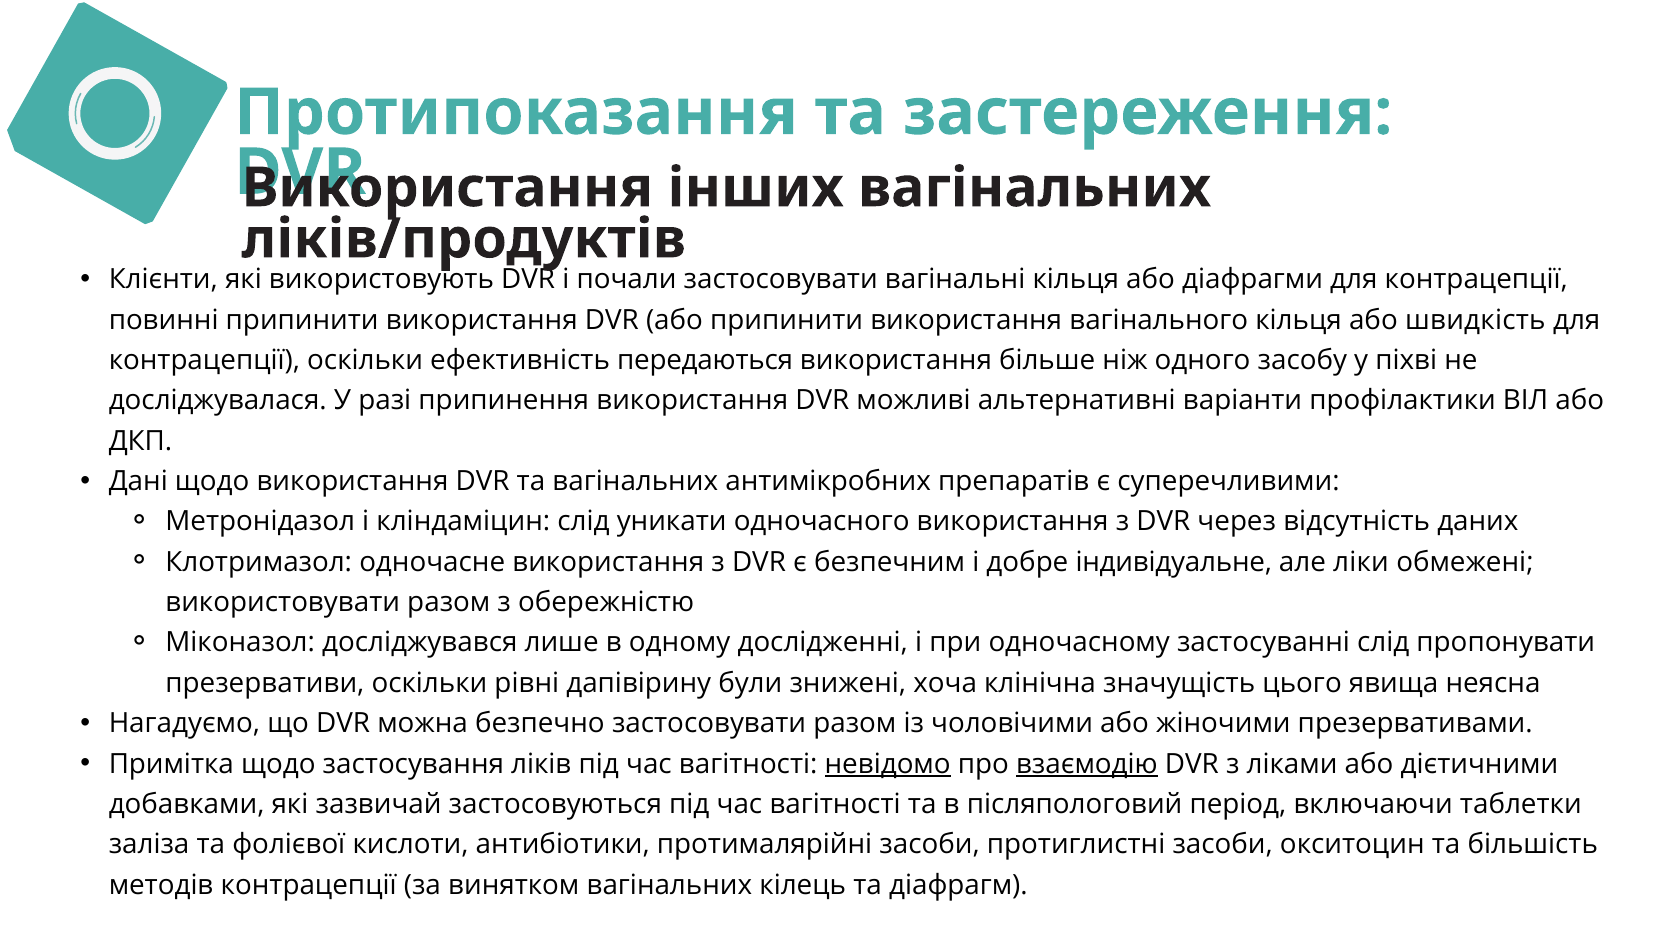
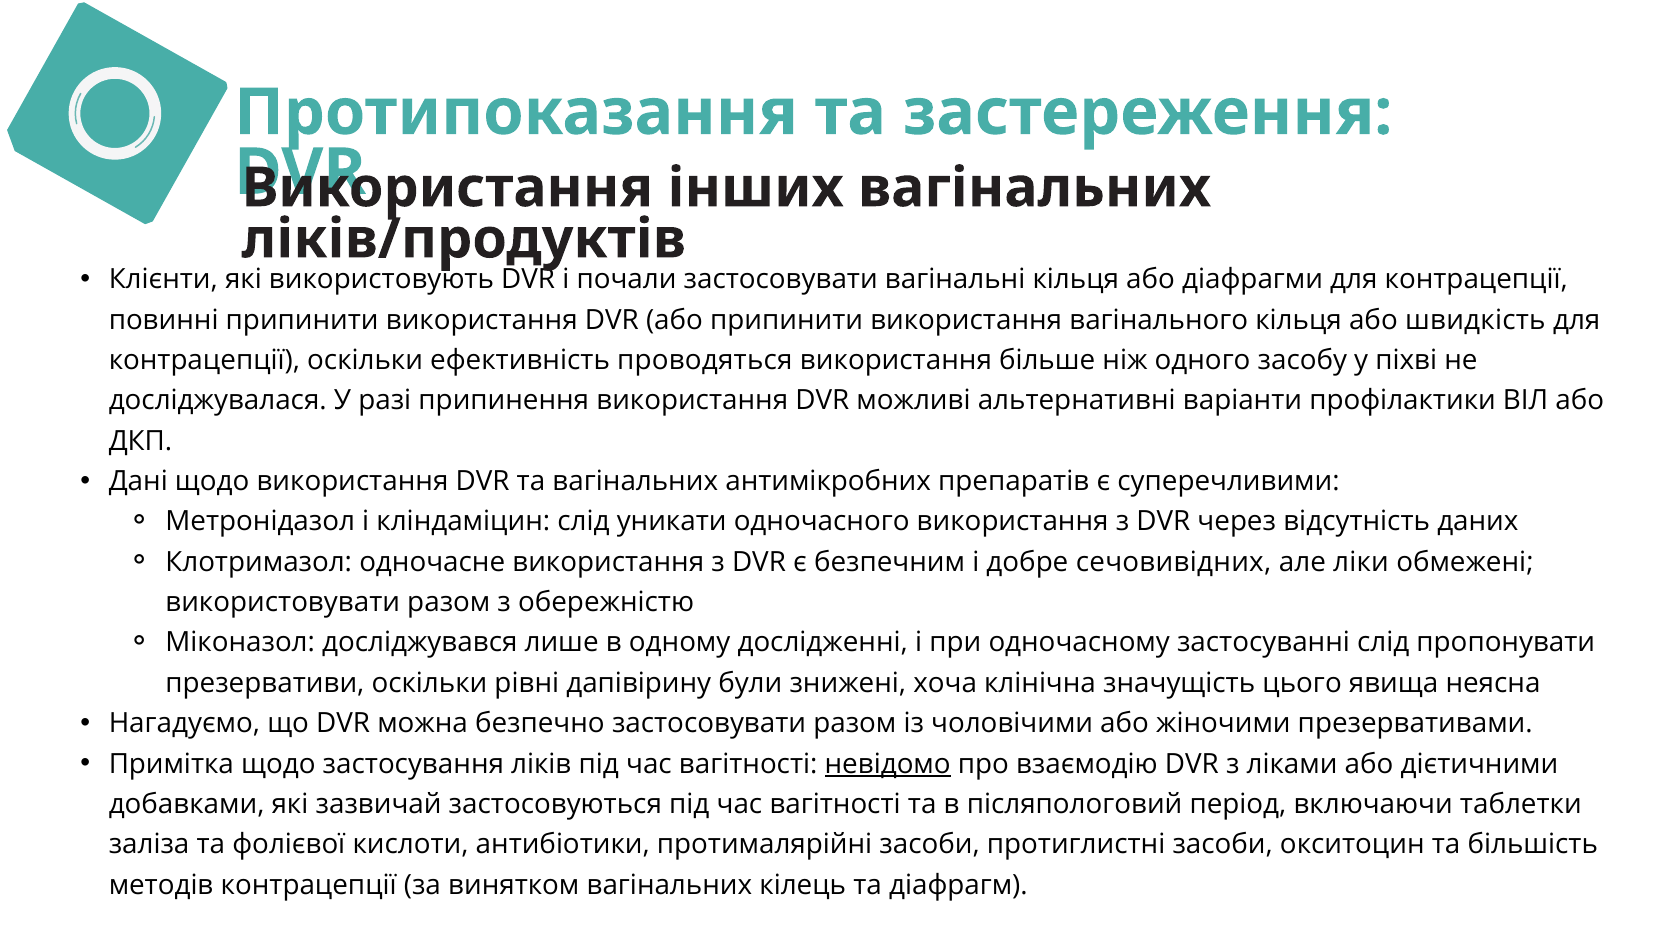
передаються: передаються -> проводяться (705, 360)
індивідуальне: індивідуальне -> сечовивідних (1173, 562)
взаємодію underline: present -> none (1087, 764)
